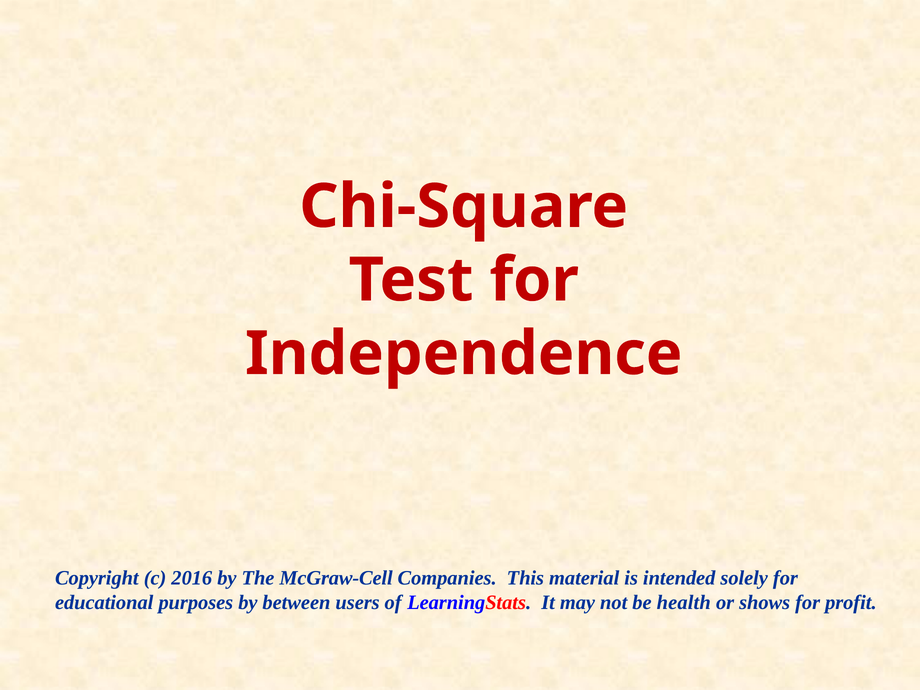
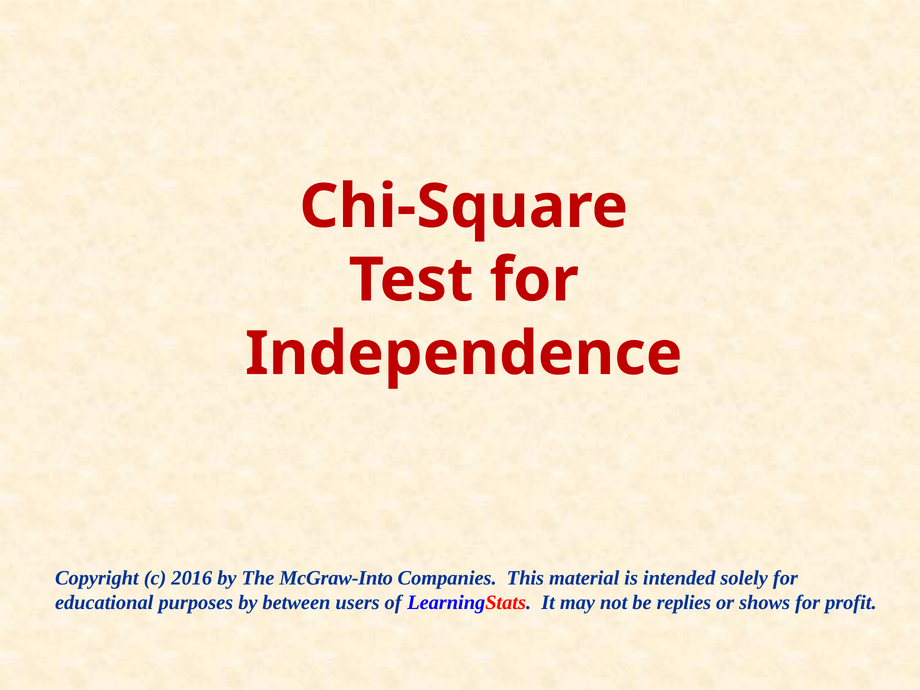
McGraw-Cell: McGraw-Cell -> McGraw-Into (336, 578)
health: health -> replies (684, 602)
